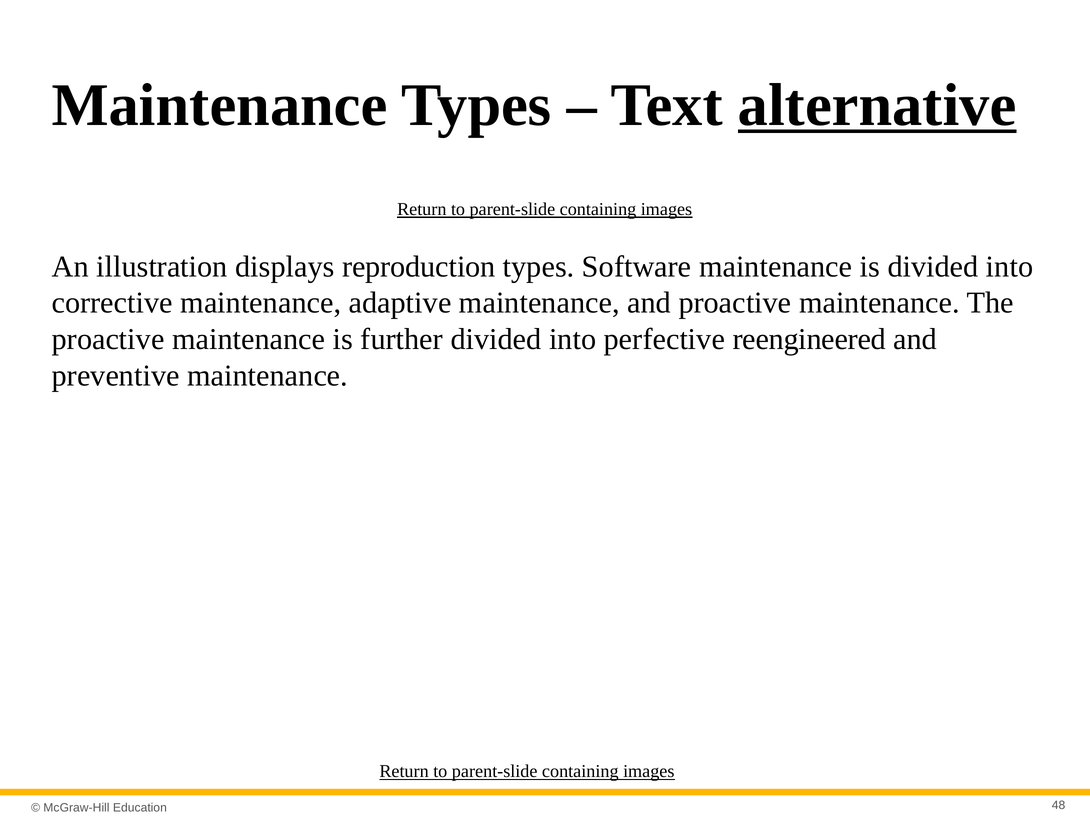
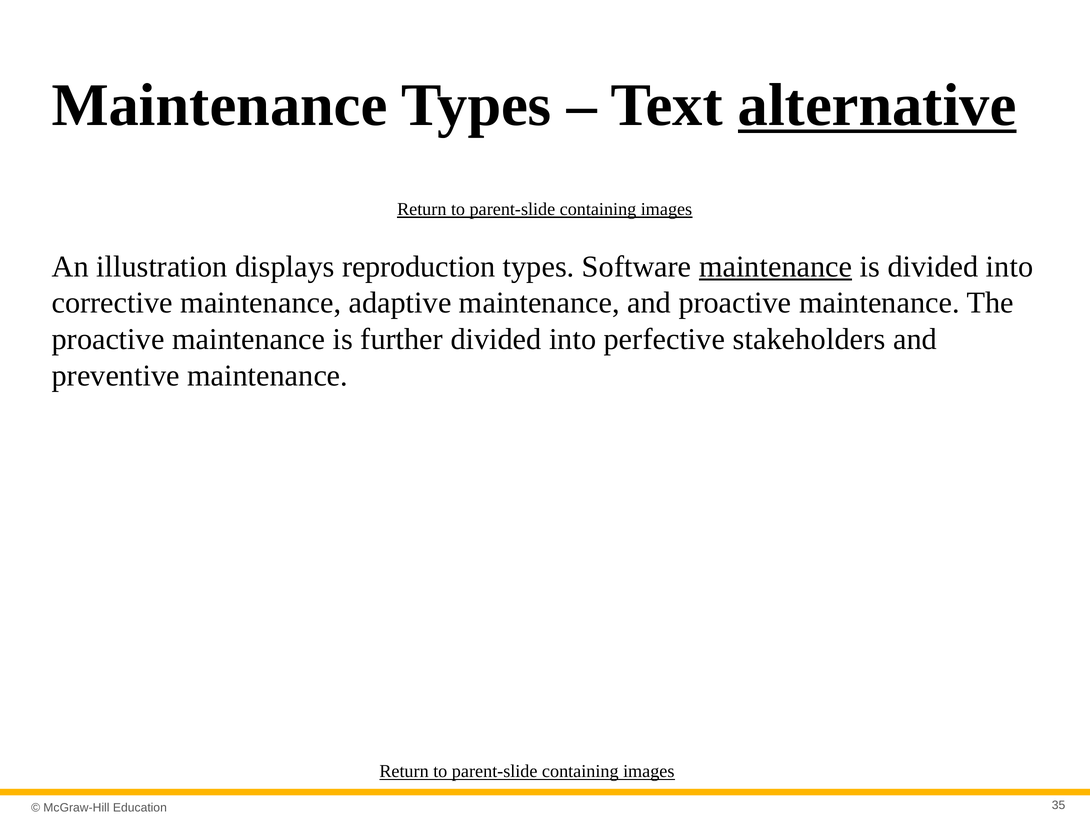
maintenance underline: none -> present (776, 267)
reengineered: reengineered -> stakeholders (809, 339)
48: 48 -> 35 (1059, 806)
